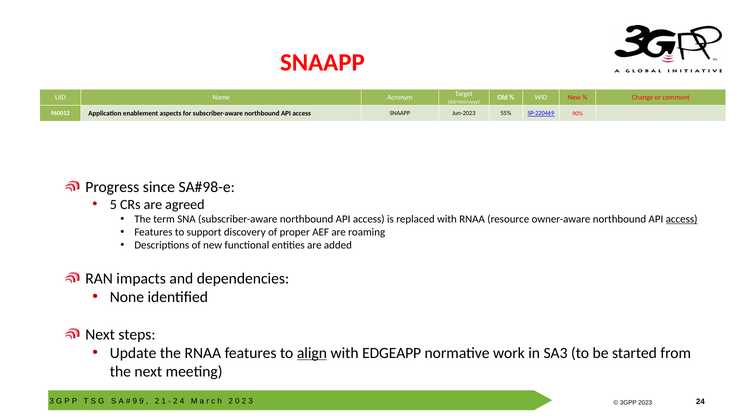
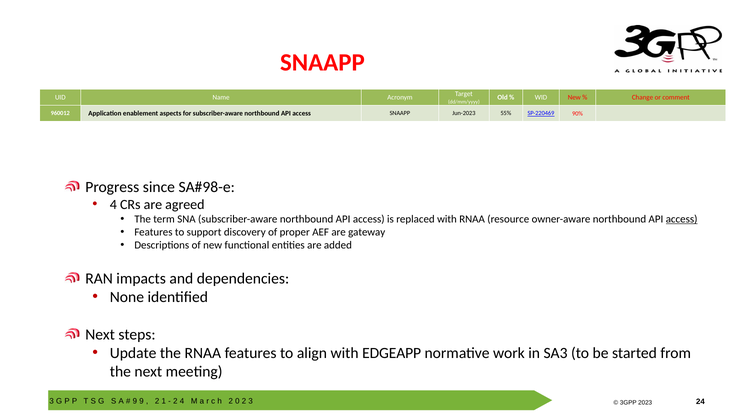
5: 5 -> 4 (113, 205)
roaming: roaming -> gateway (367, 232)
align underline: present -> none (312, 353)
